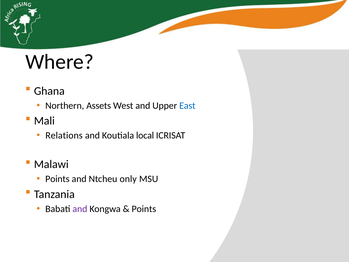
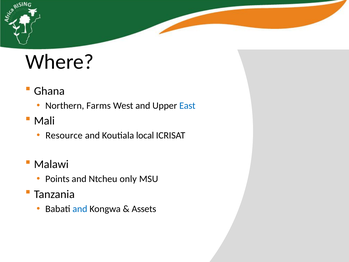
Assets: Assets -> Farms (99, 106)
Relations: Relations -> Resource (64, 135)
and colour: purple -> blue (80, 209)
Points: Points -> Assets (144, 209)
